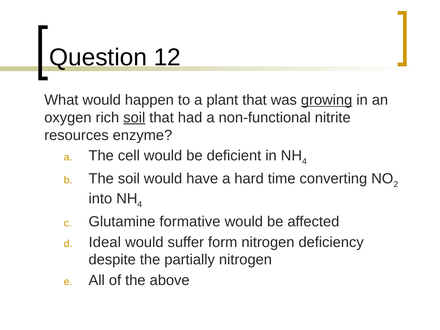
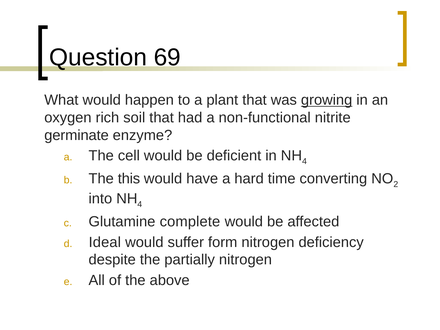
12: 12 -> 69 (167, 57)
soil underline: present -> none (134, 118)
resources: resources -> germinate (77, 135)
The soil: soil -> this (129, 179)
formative: formative -> complete (190, 222)
